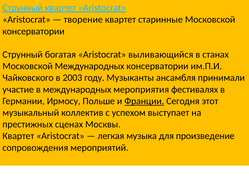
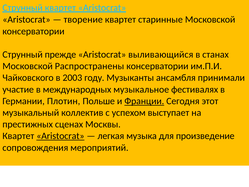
богатая: богатая -> прежде (60, 54)
Московской Международных: Международных -> Распространены (89, 66)
мероприятия: мероприятия -> музыкальное (141, 89)
Ирмосу: Ирмосу -> Плотин (64, 101)
Aristocrat underline: none -> present (60, 136)
